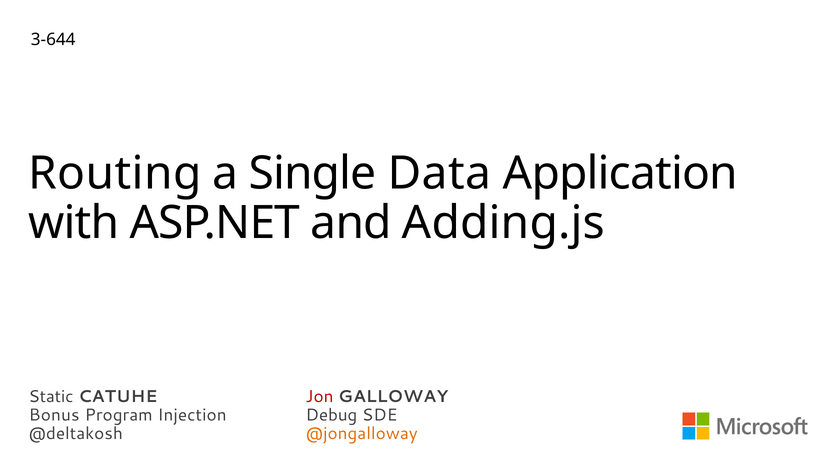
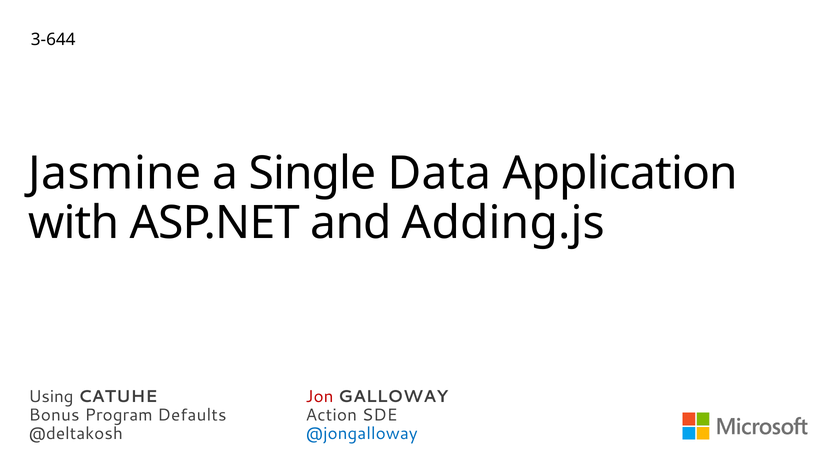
Routing: Routing -> Jasmine (115, 173)
Static: Static -> Using (51, 397)
Injection: Injection -> Defaults (192, 415)
Debug: Debug -> Action (331, 415)
@jongalloway colour: orange -> blue (362, 434)
